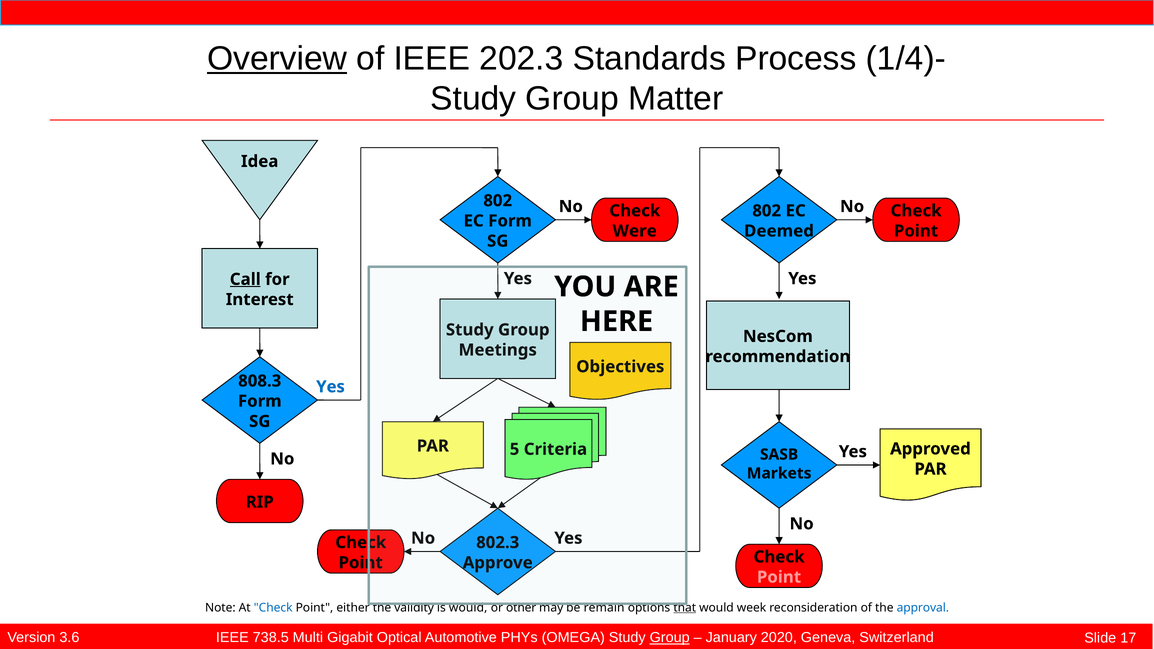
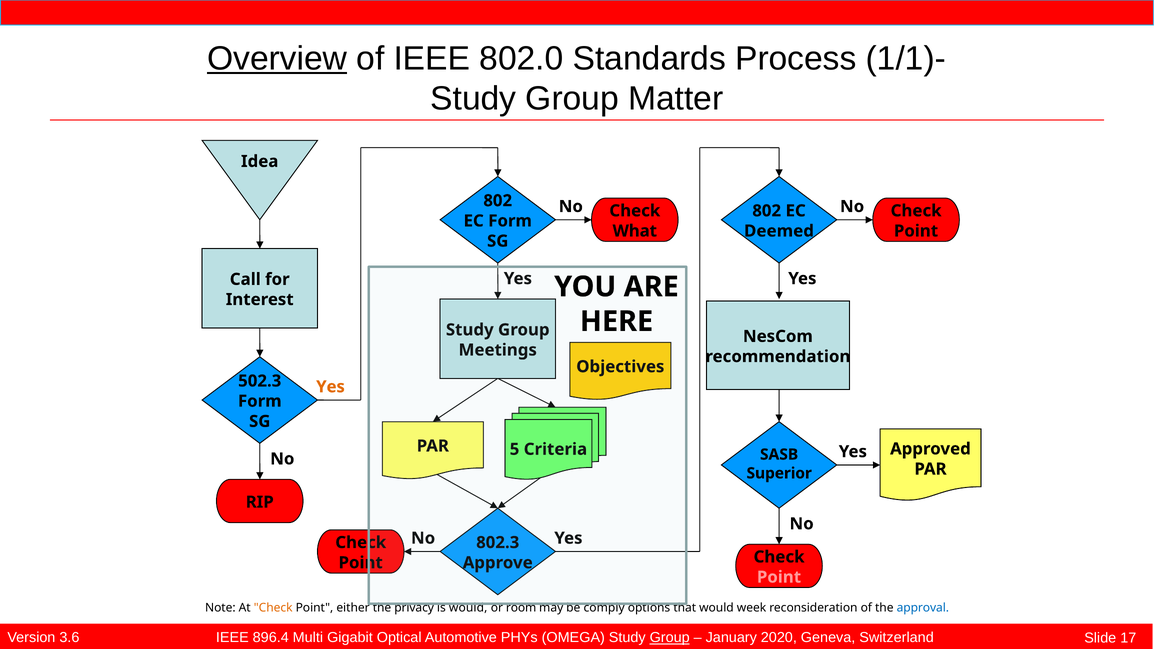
202.3: 202.3 -> 802.0 (521, 58)
1/4)-: 1/4)- -> 1/1)- (906, 58)
Were: Were -> What (635, 231)
Call underline: present -> none (245, 279)
808.3: 808.3 -> 502.3 (260, 381)
Yes colour: blue -> orange (330, 387)
Markets: Markets -> Superior (779, 473)
Check colour: blue -> orange (273, 608)
validity: validity -> privacy (414, 608)
other: other -> room (521, 608)
remain: remain -> comply (604, 608)
that underline: present -> none (685, 608)
738.5: 738.5 -> 896.4 (271, 638)
